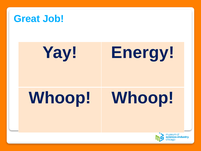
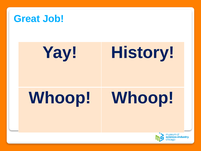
Energy: Energy -> History (143, 53)
